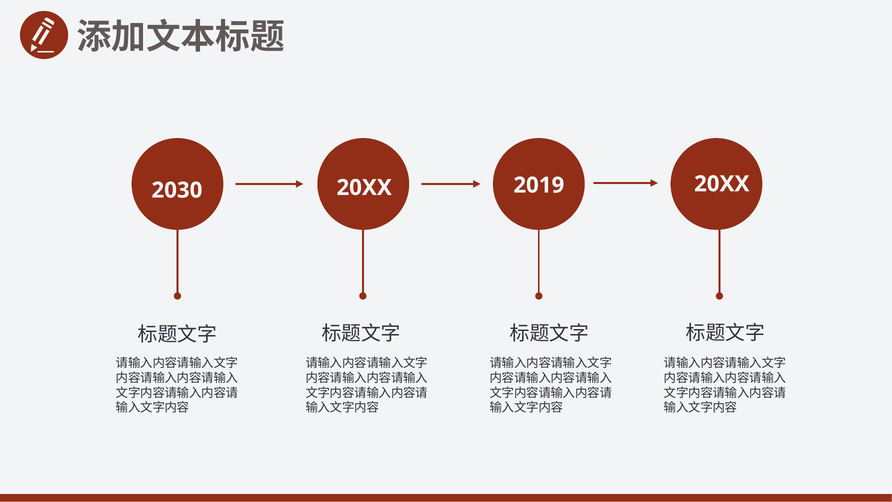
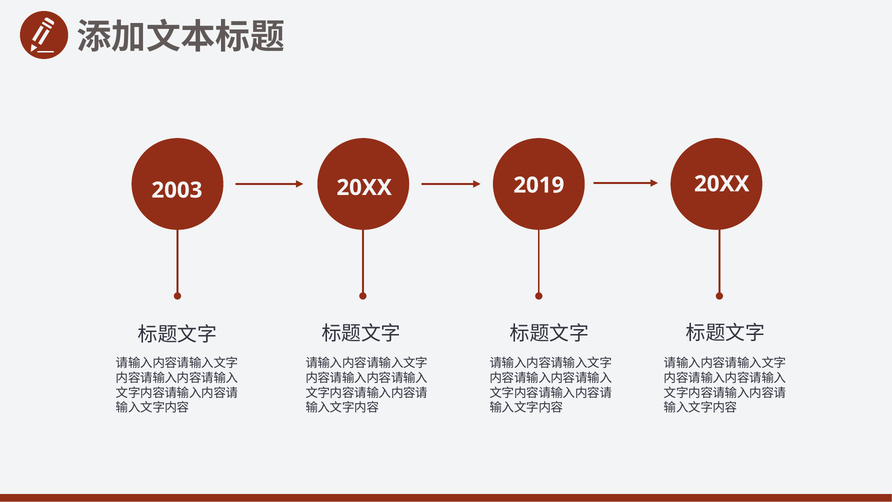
2030: 2030 -> 2003 (177, 190)
